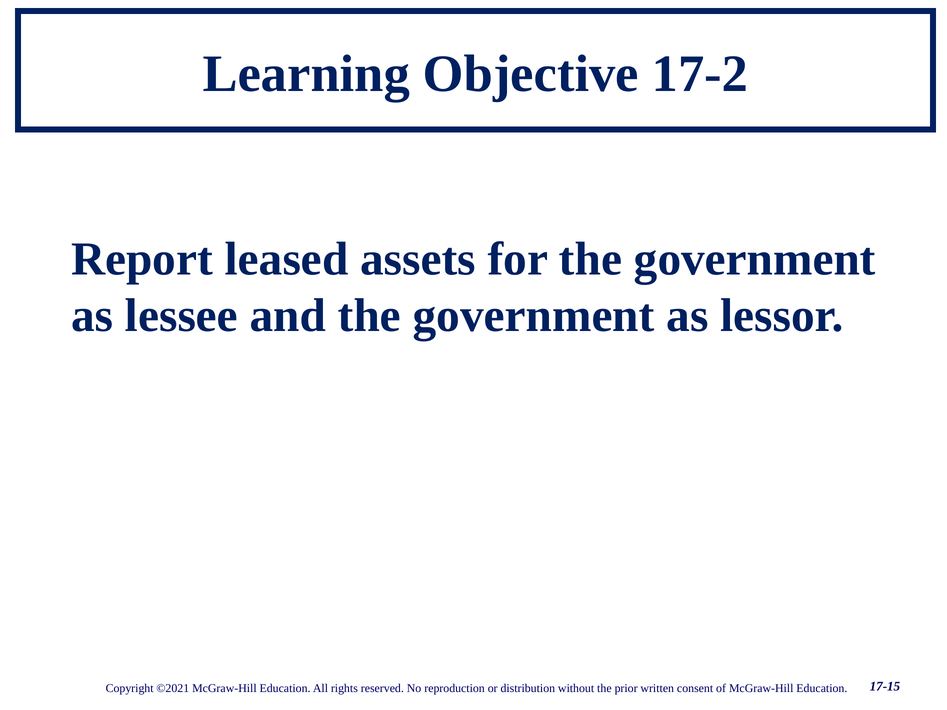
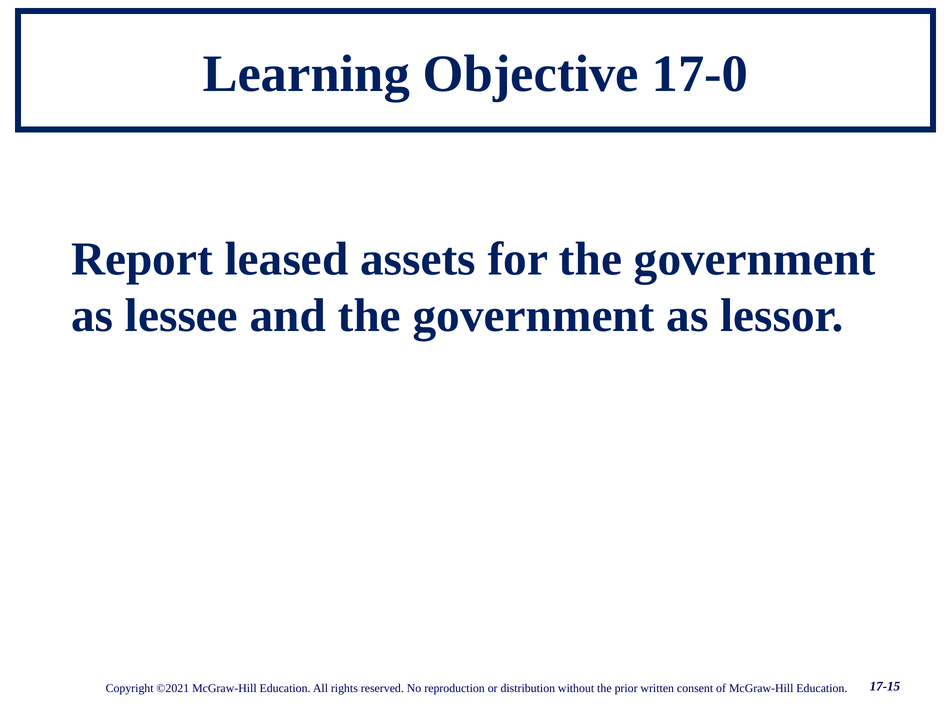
17-2: 17-2 -> 17-0 (700, 74)
